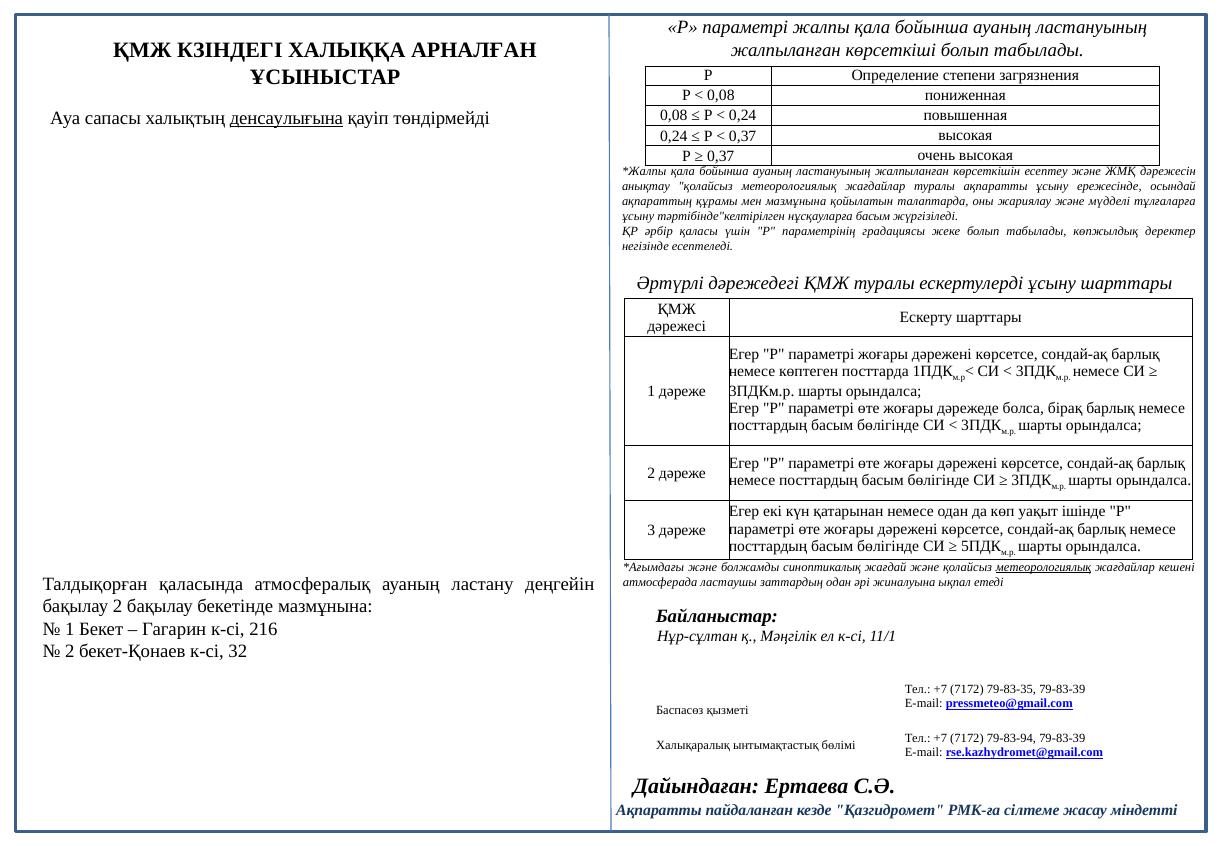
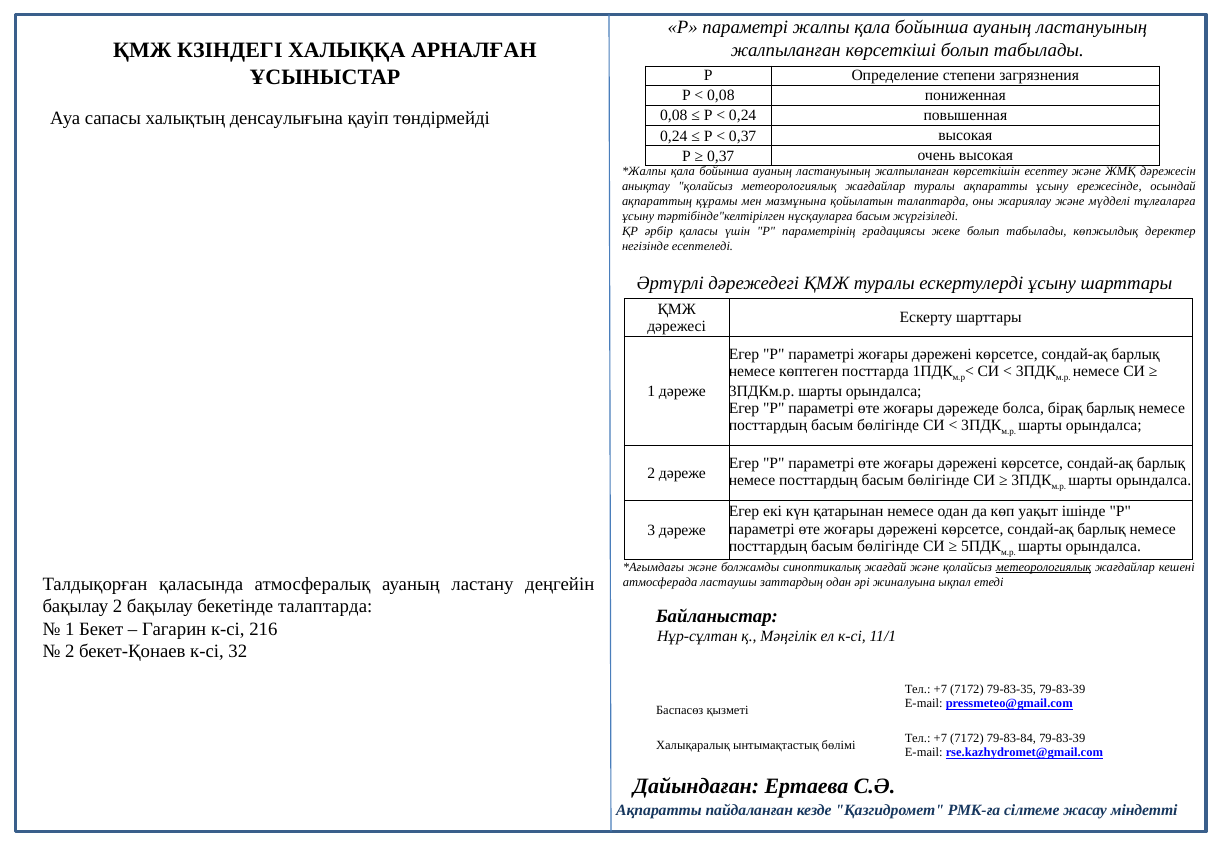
денсаулығына underline: present -> none (286, 119)
бекетінде мазмұнына: мазмұнына -> талаптарда (325, 607)
79-83-94: 79-83-94 -> 79-83-84 (1011, 739)
